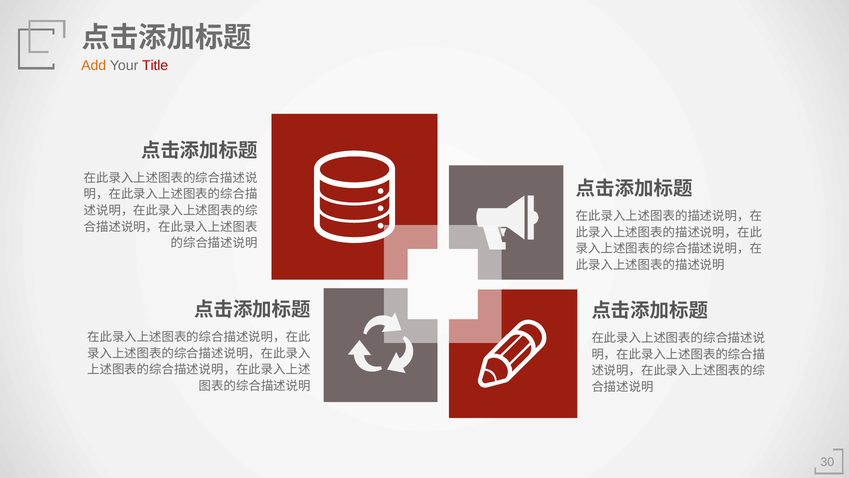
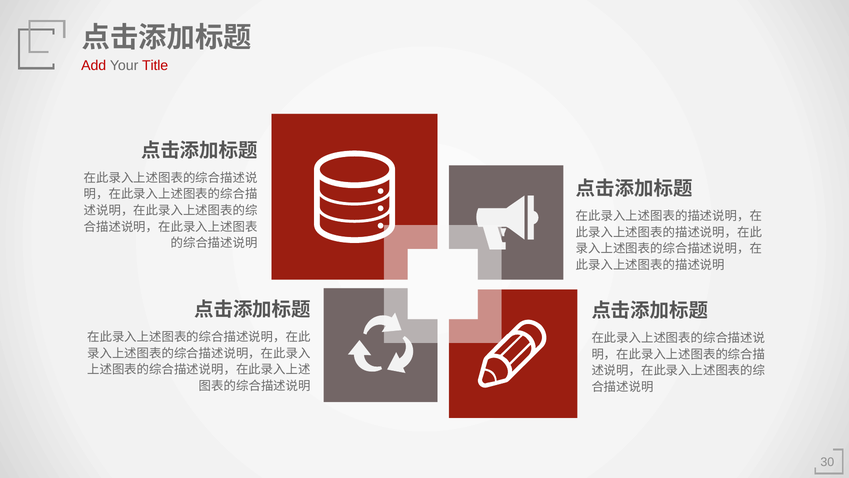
Add colour: orange -> red (94, 66)
